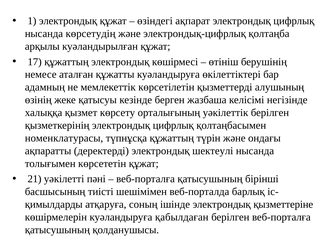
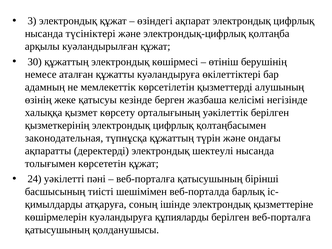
1: 1 -> 3 (32, 21)
көрсетудің: көрсетудің -> түсініктері (91, 34)
17: 17 -> 30 (35, 62)
номенклатурасы: номенклатурасы -> законодательная (64, 138)
21: 21 -> 24 (34, 179)
қабылдаған: қабылдаған -> құпияларды (182, 217)
